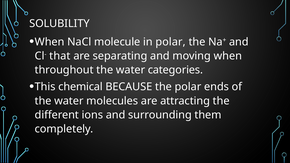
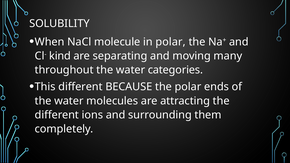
that: that -> kind (60, 56)
moving when: when -> many (228, 56)
This chemical: chemical -> different (80, 87)
